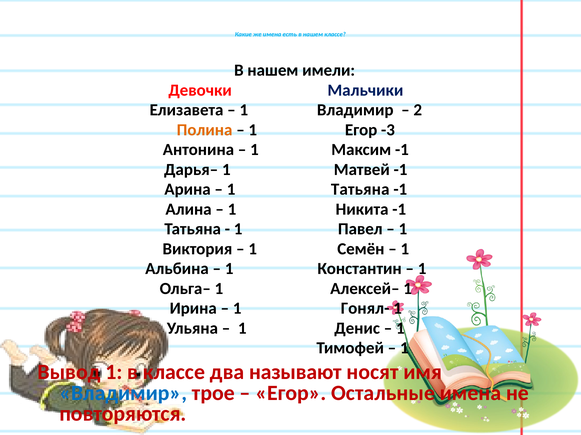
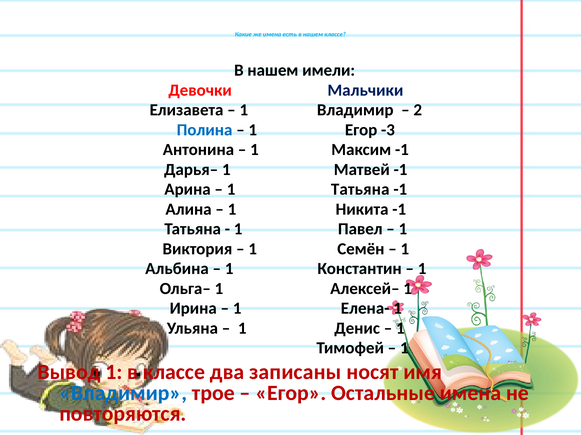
Полина colour: orange -> blue (205, 130)
Гонял-: Гонял- -> Елена- (365, 309)
называют: называют -> записаны (295, 373)
